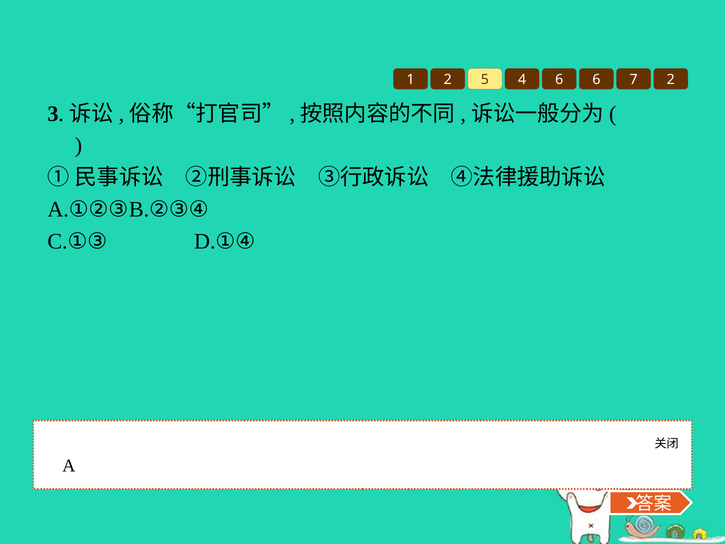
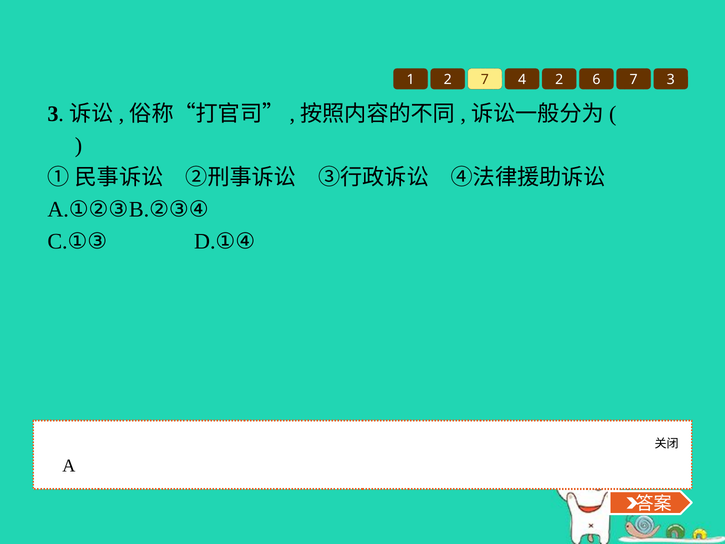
2 5: 5 -> 7 (485, 80)
4 6: 6 -> 2 (559, 80)
7 2: 2 -> 3 (671, 80)
